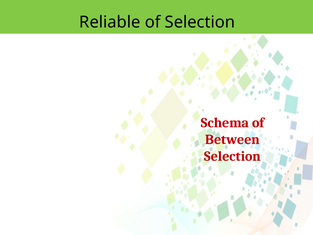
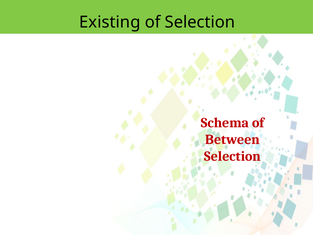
Reliable: Reliable -> Existing (110, 22)
